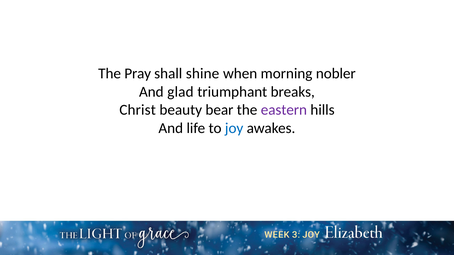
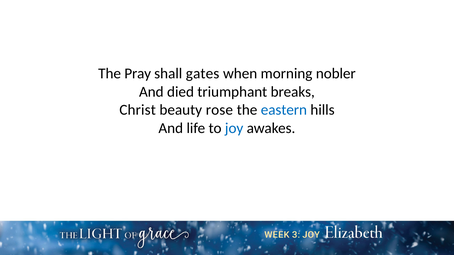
shine: shine -> gates (203, 74)
glad: glad -> died (181, 92)
bear: bear -> rose (219, 110)
eastern colour: purple -> blue (284, 110)
